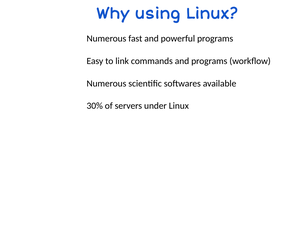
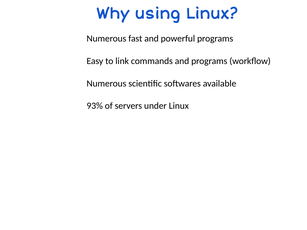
30%: 30% -> 93% (95, 106)
